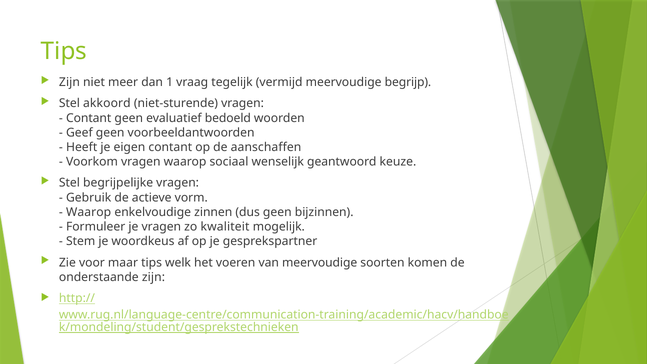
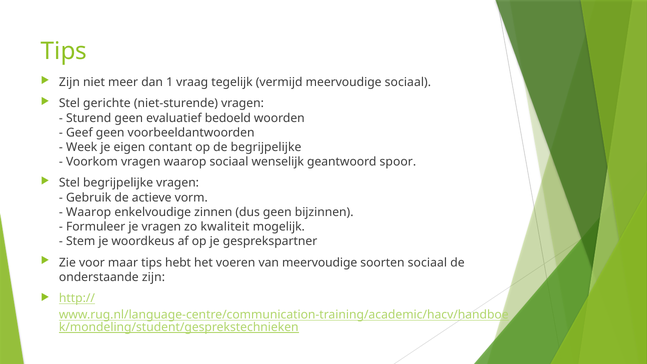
meervoudige begrijp: begrijp -> sociaal (408, 82)
akkoord: akkoord -> gerichte (107, 103)
Contant: Contant -> Sturend (89, 118)
Heeft: Heeft -> Week (82, 147)
de aanschaffen: aanschaffen -> begrijpelijke (266, 147)
keuze: keuze -> spoor (398, 162)
welk: welk -> hebt (178, 262)
soorten komen: komen -> sociaal (427, 262)
